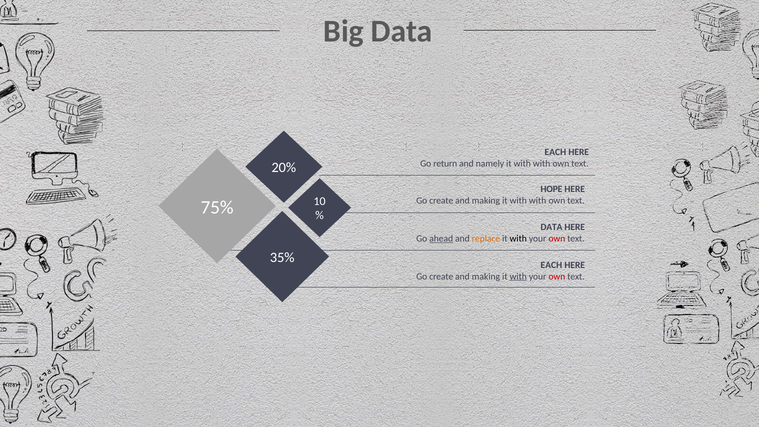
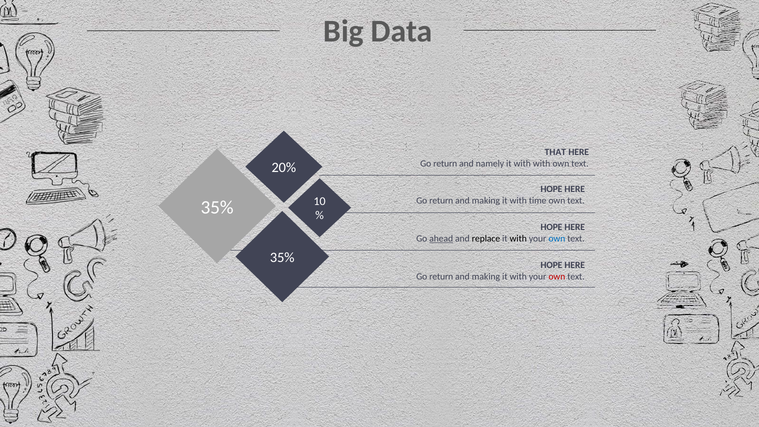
EACH: EACH -> THAT (555, 152)
create: create -> return (441, 201)
with: with -> time (538, 201)
75%: 75% -> 35% (217, 207)
DATA: DATA -> HOPE (551, 227)
replace colour: orange -> black (486, 239)
own colour: red -> blue (557, 239)
EACH: EACH -> HOPE (551, 265)
create: create -> return (441, 276)
with underline: present -> none (518, 276)
